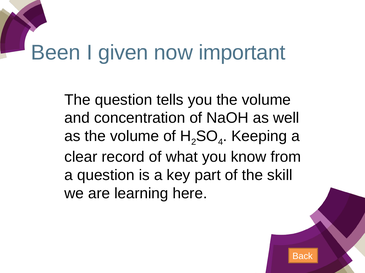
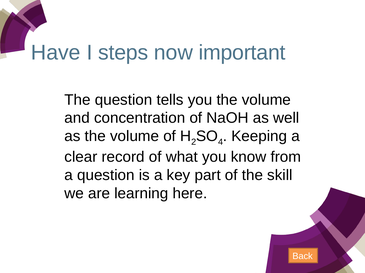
Been: Been -> Have (56, 53)
given: given -> steps (123, 53)
